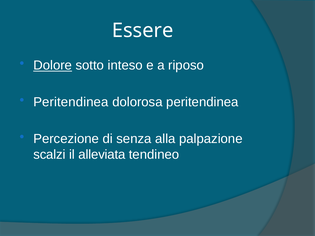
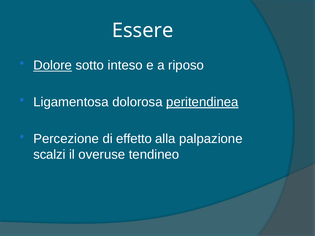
Peritendinea: Peritendinea -> Ligamentosa (71, 102)
peritendinea underline: none -> present (202, 102)
senza: senza -> effetto (134, 139)
alleviata: alleviata -> overuse (102, 155)
